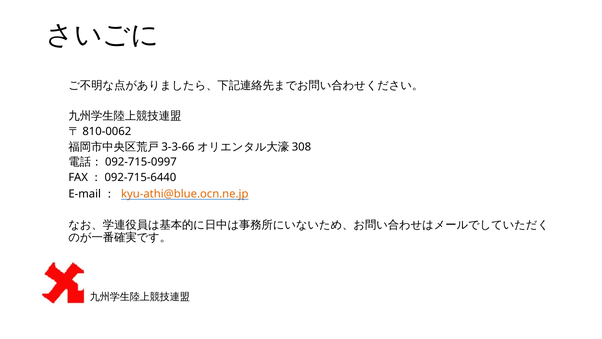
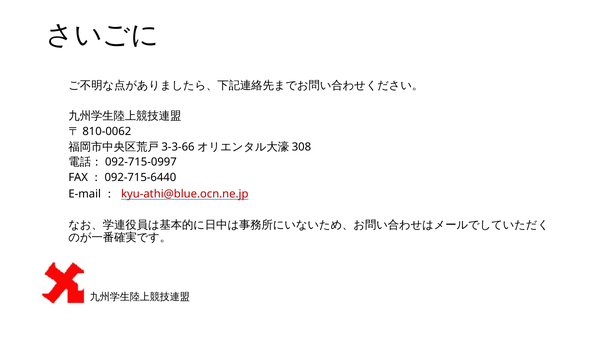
kyu-athi@blue.ocn.ne.jp colour: orange -> red (185, 194)
